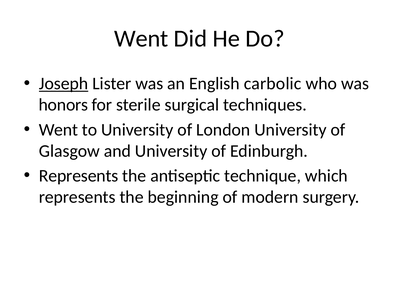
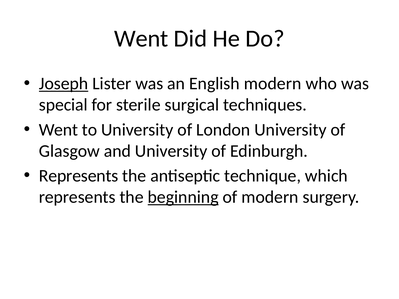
English carbolic: carbolic -> modern (273, 84)
honors: honors -> special (63, 105)
beginning underline: none -> present (183, 197)
